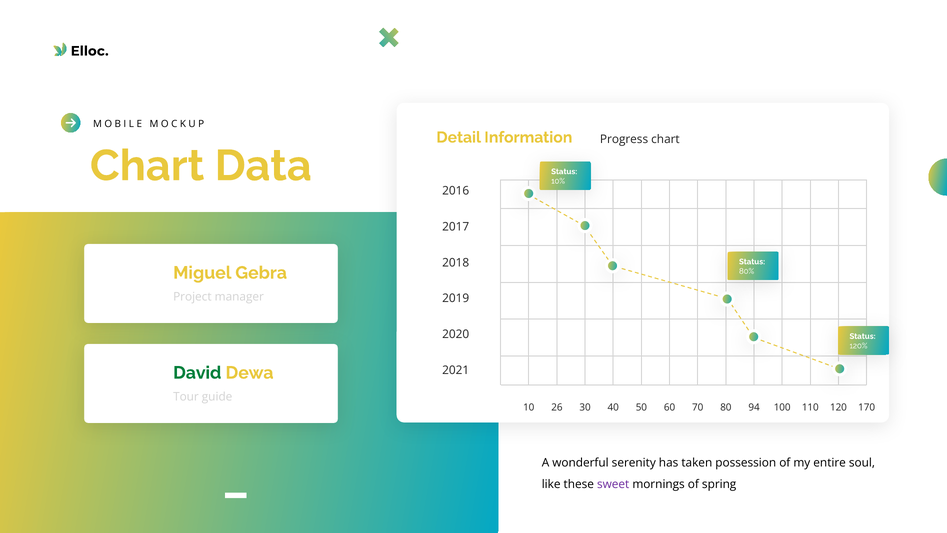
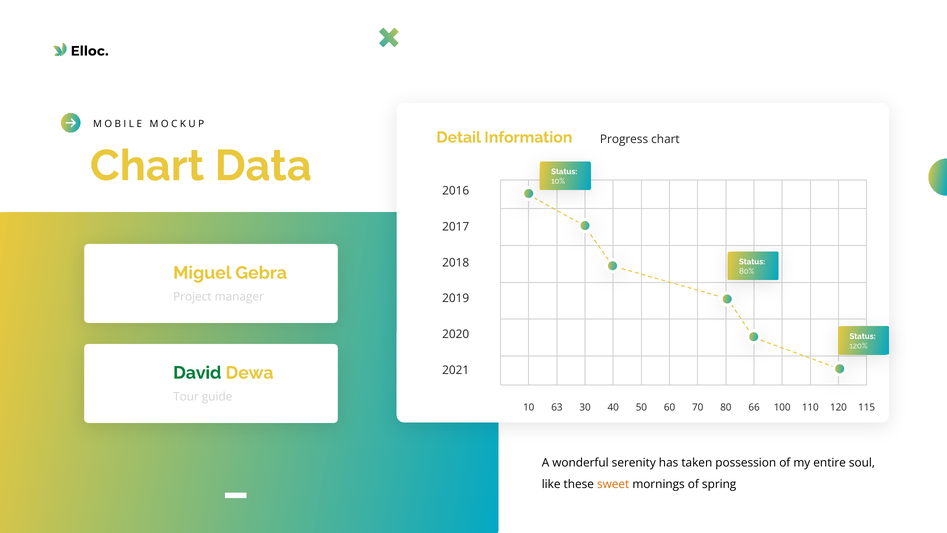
26: 26 -> 63 (557, 407)
94: 94 -> 66 (754, 407)
170: 170 -> 115 (867, 407)
sweet colour: purple -> orange (613, 484)
